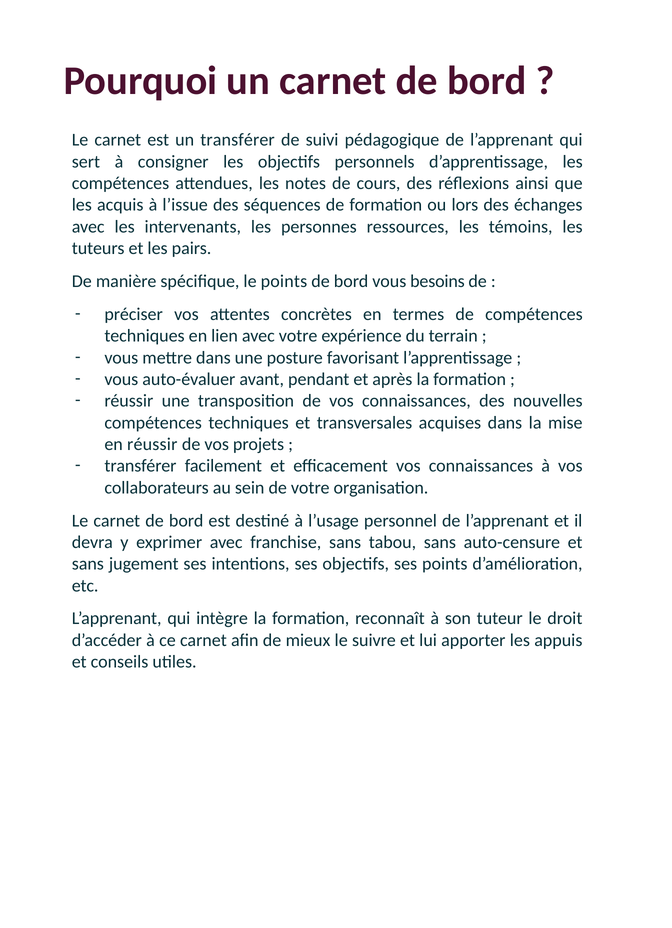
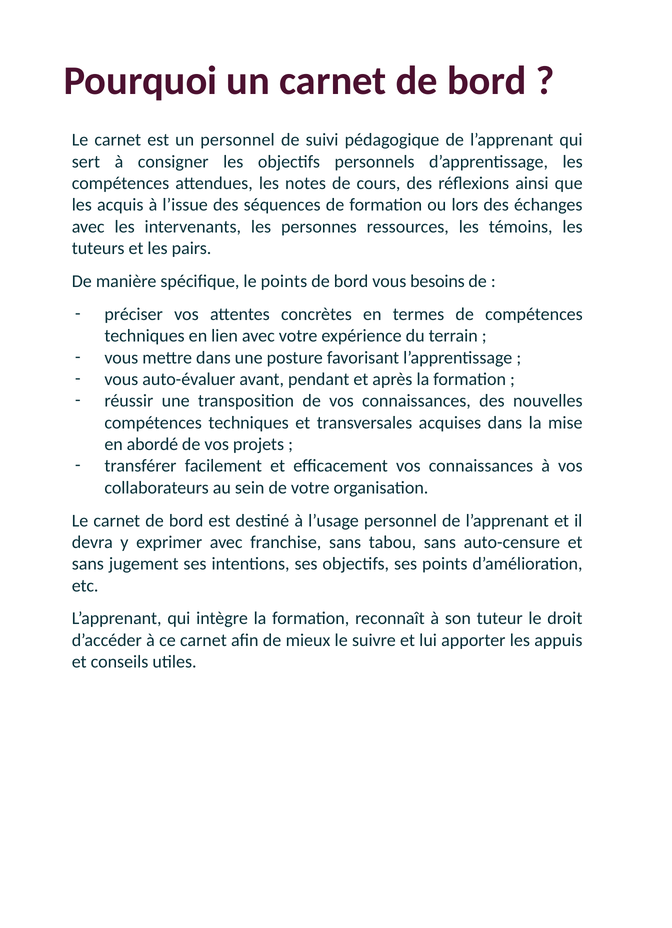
un transférer: transférer -> personnel (238, 140)
en réussir: réussir -> abordé (152, 444)
